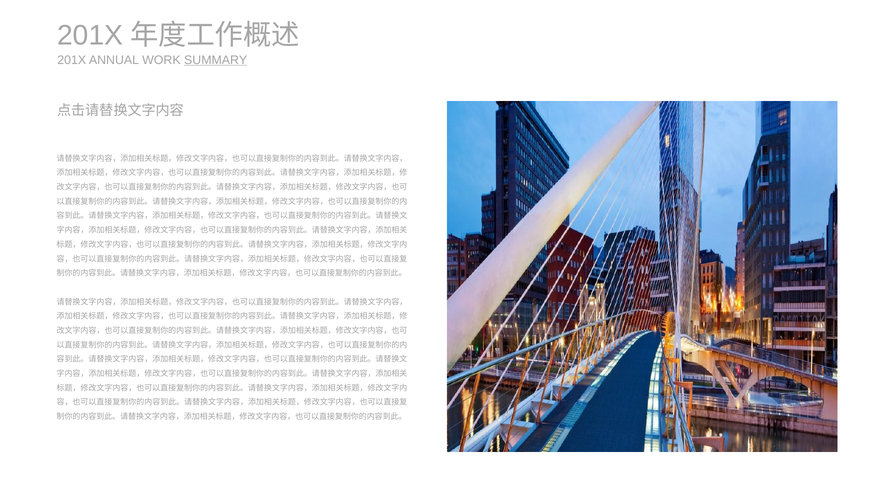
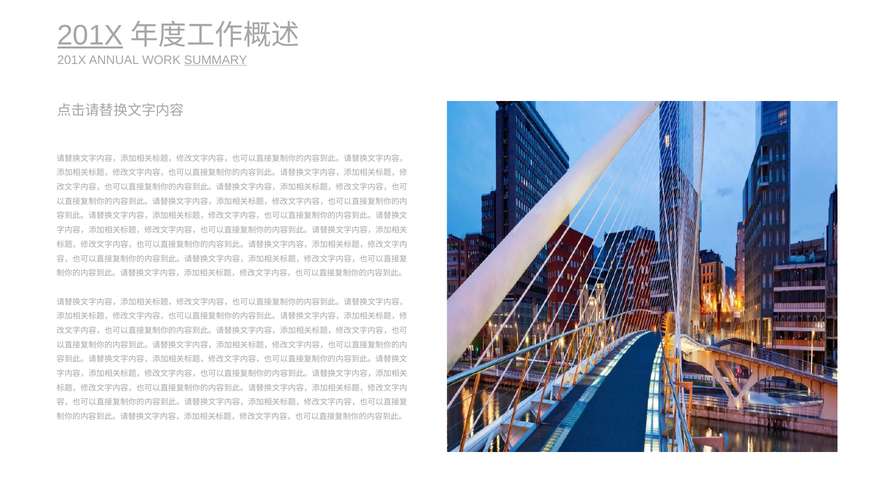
201X underline: none -> present (90, 35)
